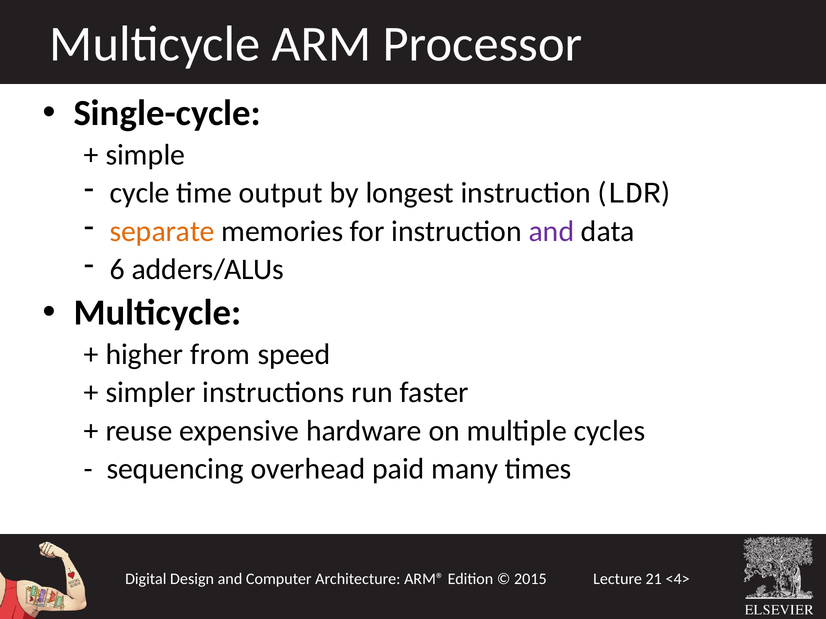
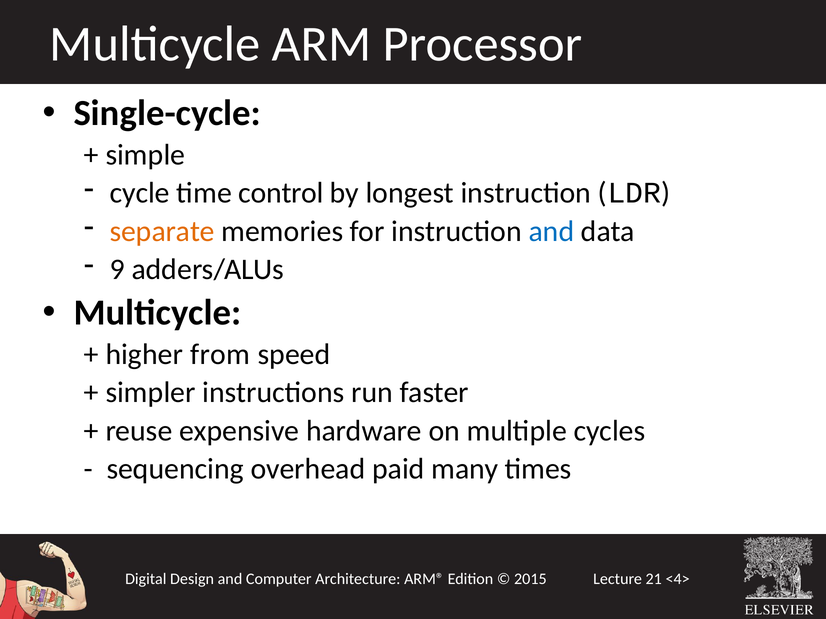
output: output -> control (281, 193)
and colour: purple -> blue (551, 231)
6: 6 -> 9 (117, 270)
